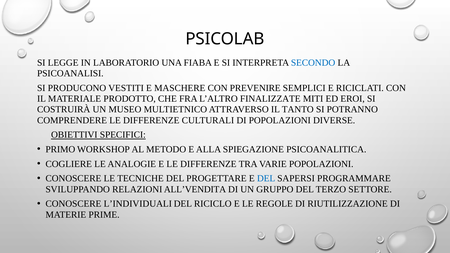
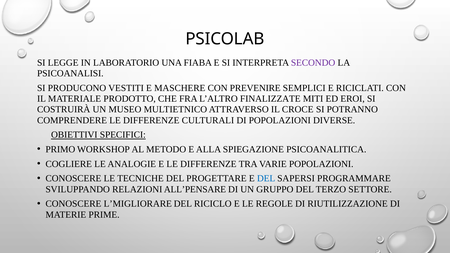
SECONDO colour: blue -> purple (313, 63)
TANTO: TANTO -> CROCE (298, 110)
ALL’VENDITA: ALL’VENDITA -> ALL’PENSARE (195, 189)
L’INDIVIDUALI: L’INDIVIDUALI -> L’MIGLIORARE (138, 204)
